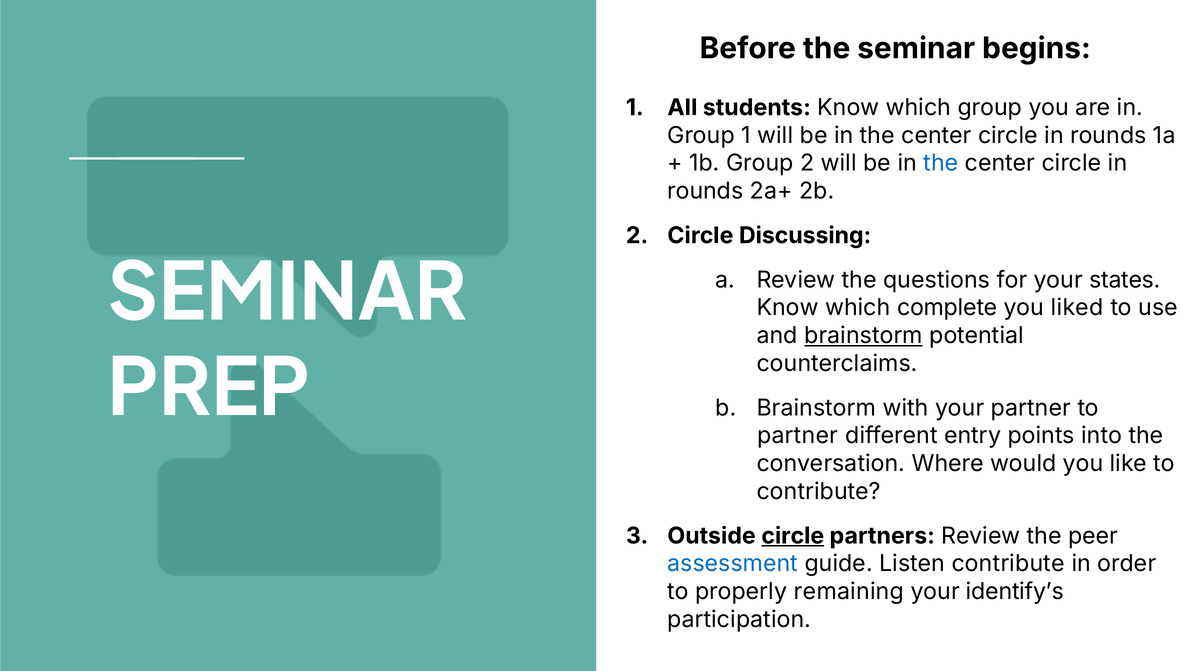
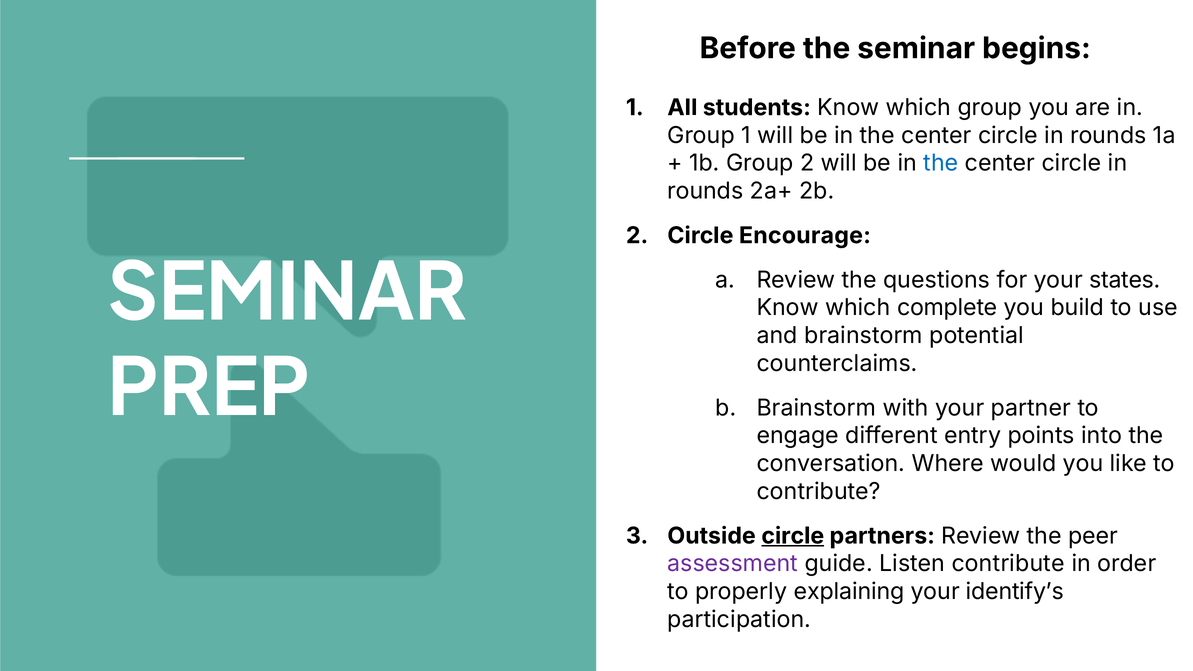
Discussing: Discussing -> Encourage (805, 236)
liked: liked -> build (1077, 308)
brainstorm underline: present -> none (863, 336)
partner: partner -> engage (798, 436)
assessment colour: blue -> purple (733, 564)
remaining: remaining -> explaining (849, 592)
